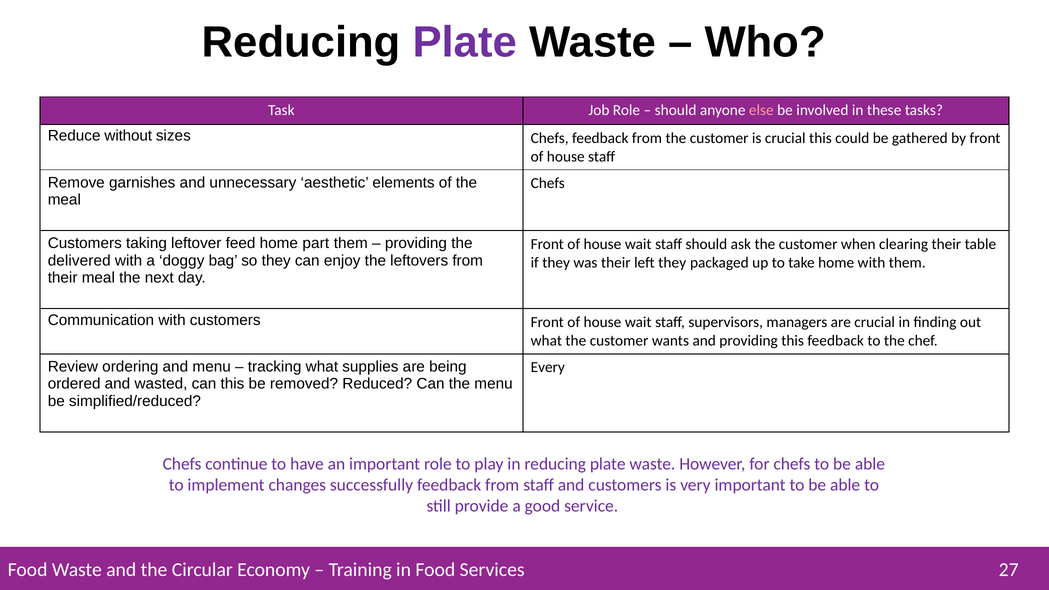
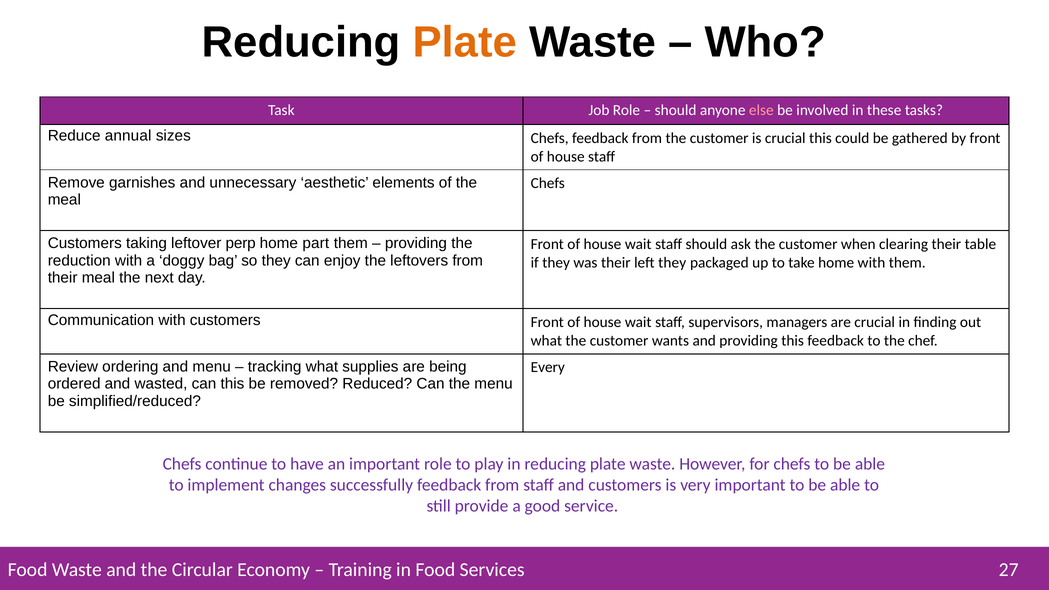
Plate colour: purple -> orange (465, 43)
without: without -> annual (128, 136)
feed: feed -> perp (241, 243)
delivered: delivered -> reduction (79, 261)
